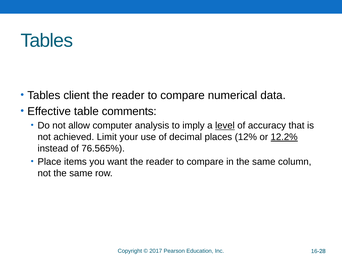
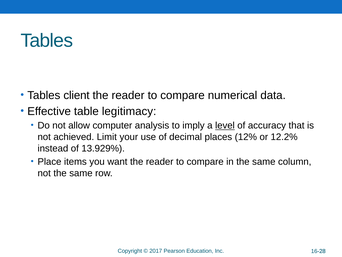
comments: comments -> legitimacy (129, 111)
12.2% underline: present -> none (284, 137)
76.565%: 76.565% -> 13.929% (103, 148)
